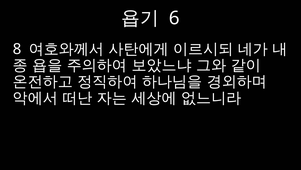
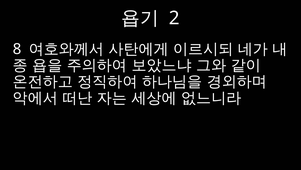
6: 6 -> 2 (174, 18)
